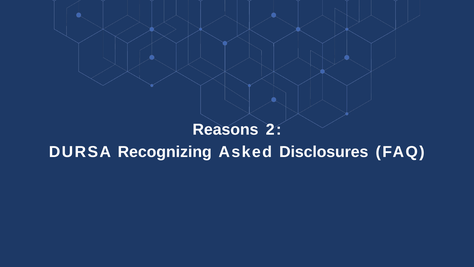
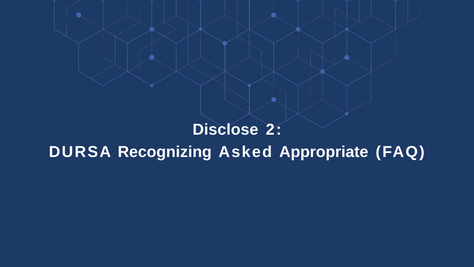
Reasons: Reasons -> Disclose (225, 130)
Disclosures: Disclosures -> Appropriate (324, 152)
